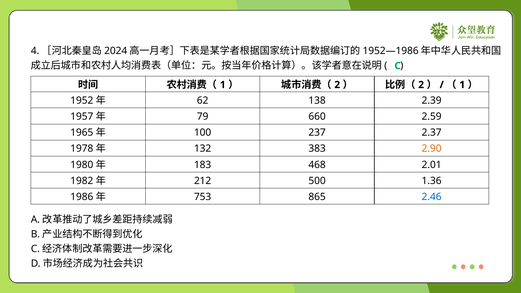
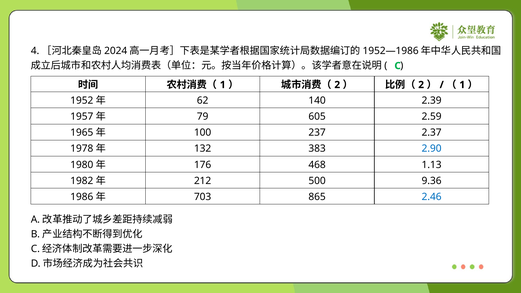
138: 138 -> 140 (317, 100)
660: 660 -> 605 (317, 117)
2.90 colour: orange -> blue (432, 149)
183: 183 -> 176 (203, 165)
2.01: 2.01 -> 1.13 (432, 165)
1.36: 1.36 -> 9.36 (432, 181)
753: 753 -> 703 (203, 197)
